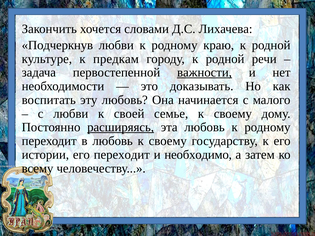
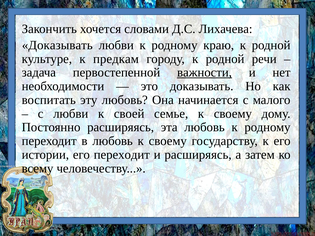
Подчеркнув: Подчеркнув -> Доказывать (57, 45)
расширяясь underline: present -> none (121, 127)
и необходимо: необходимо -> расширяясь (198, 155)
